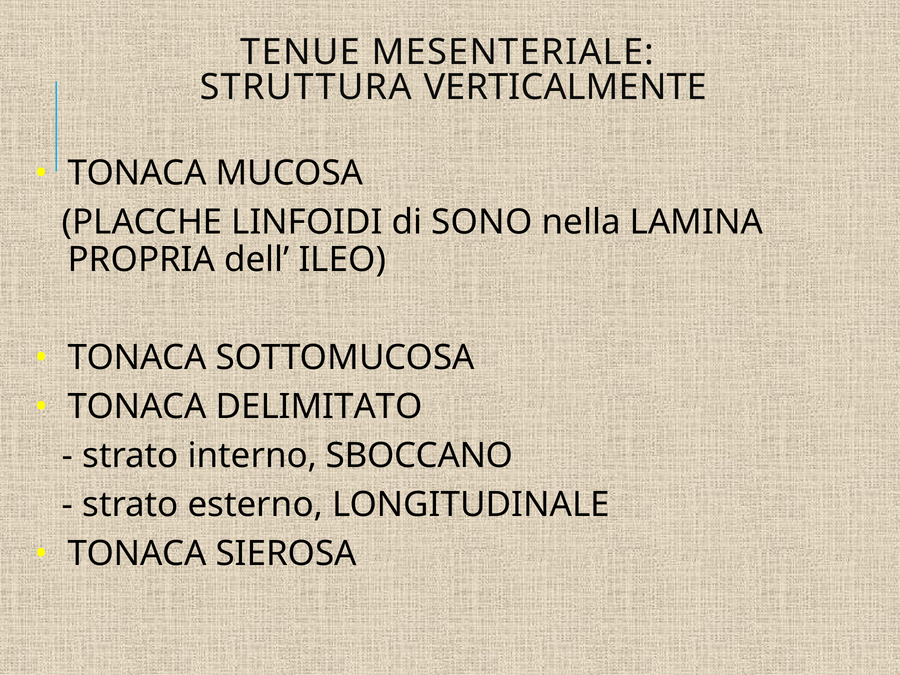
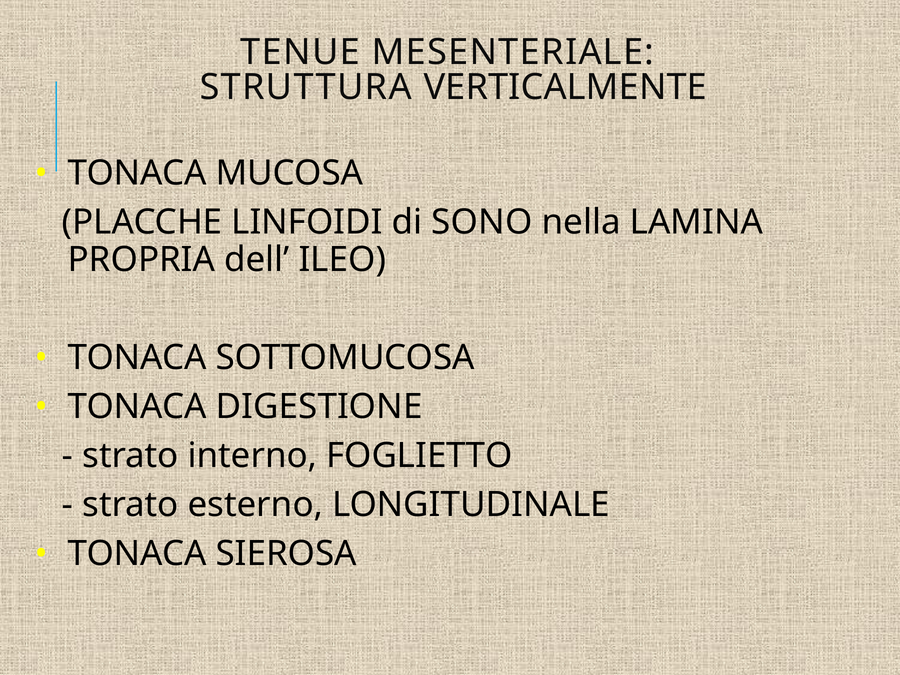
DELIMITATO: DELIMITATO -> DIGESTIONE (319, 407)
SBOCCANO: SBOCCANO -> FOGLIETTO (419, 456)
